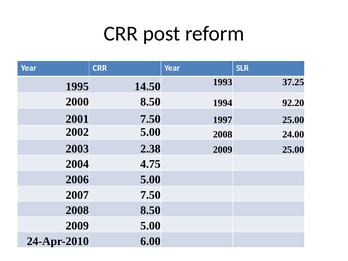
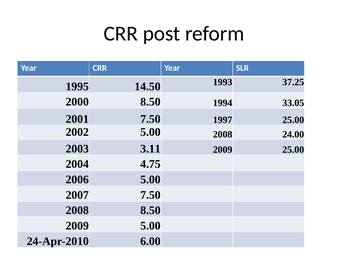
92.20: 92.20 -> 33.05 (293, 103)
2.38: 2.38 -> 3.11 (150, 149)
